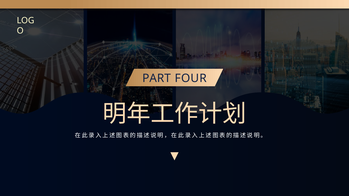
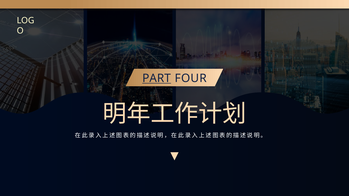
PART underline: none -> present (157, 78)
